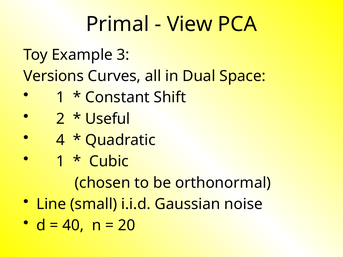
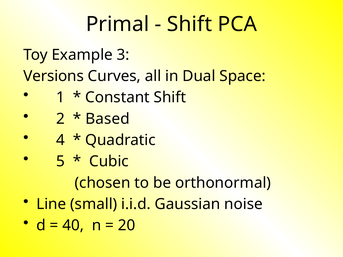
View: View -> Shift (189, 24)
Useful: Useful -> Based (107, 119)
1: 1 -> 5 (61, 162)
